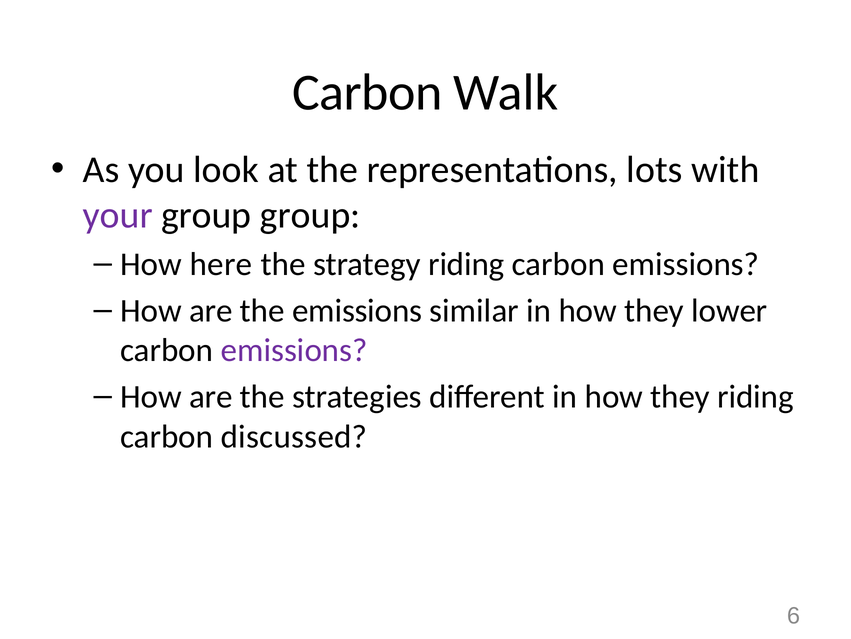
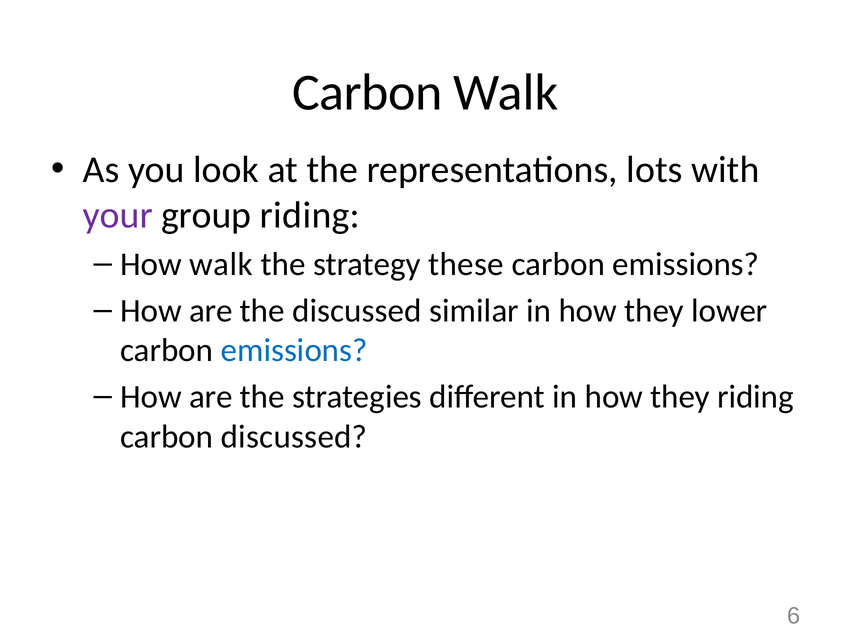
group group: group -> riding (310, 215)
How here: here -> walk (221, 264)
strategy riding: riding -> these (466, 264)
the emissions: emissions -> discussed (357, 310)
emissions colour: purple -> blue (294, 350)
